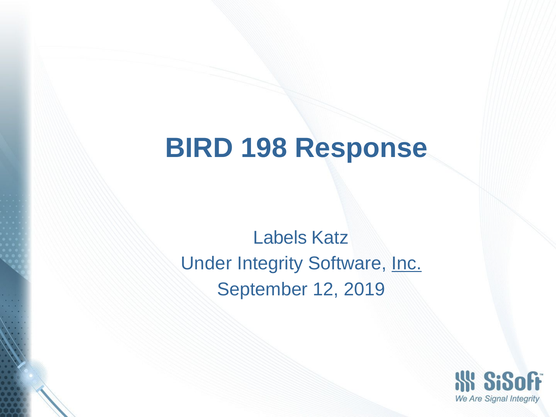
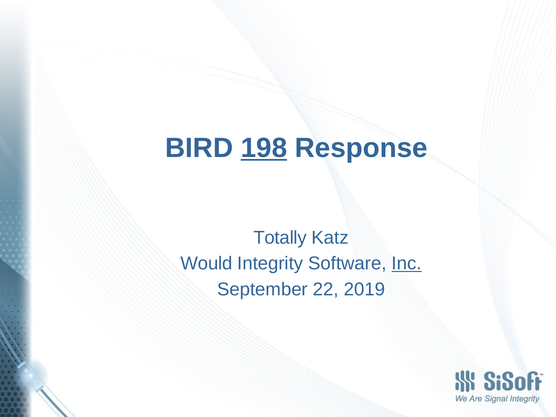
198 underline: none -> present (264, 148)
Labels: Labels -> Totally (280, 238)
Under: Under -> Would (206, 264)
12: 12 -> 22 (326, 289)
